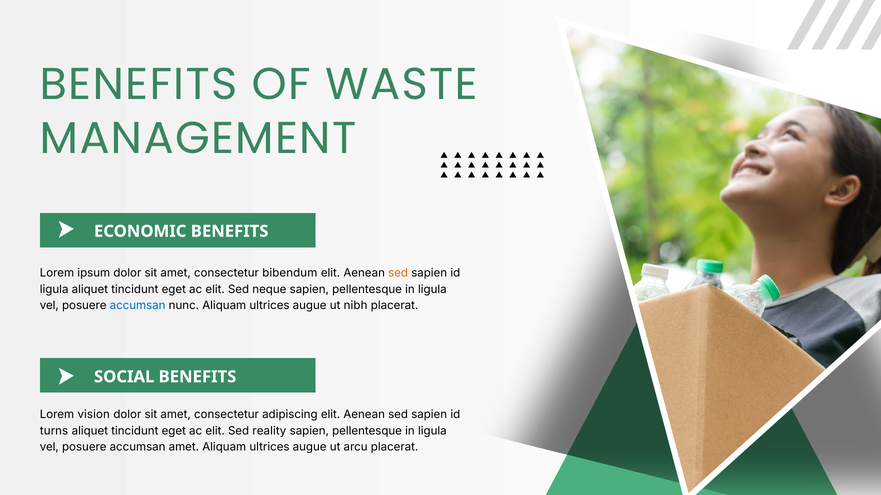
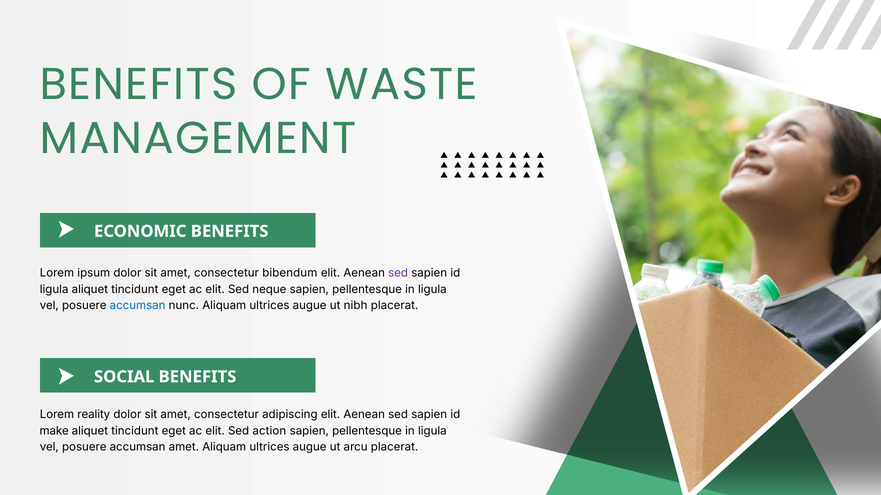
sed colour: orange -> purple (398, 274)
vision: vision -> reality (94, 415)
turns: turns -> make (54, 431)
reality: reality -> action (269, 431)
